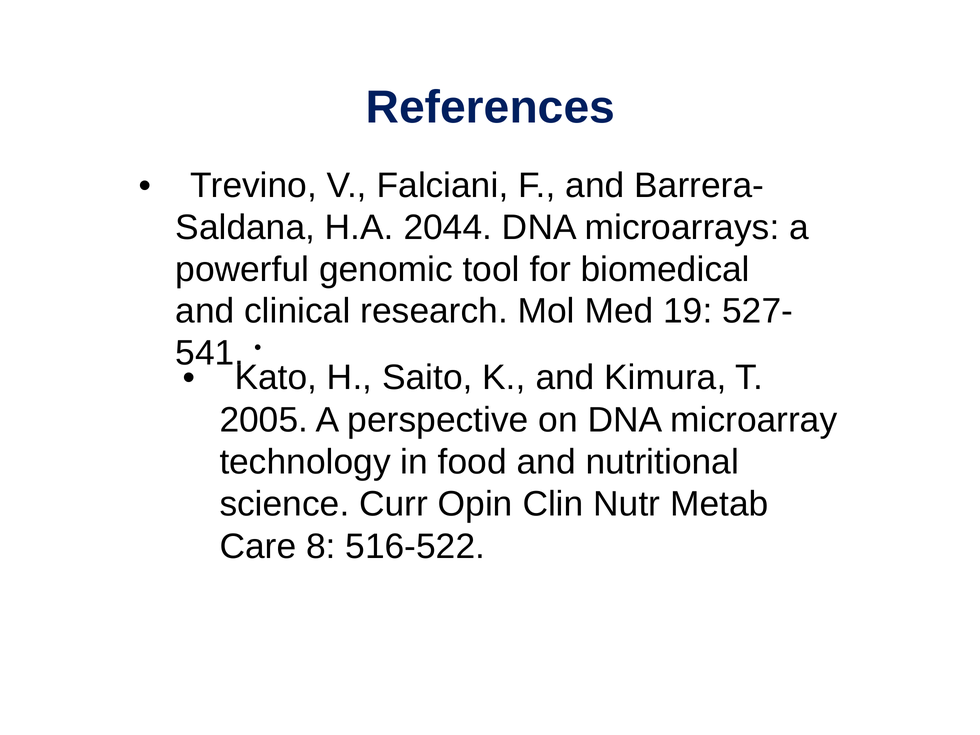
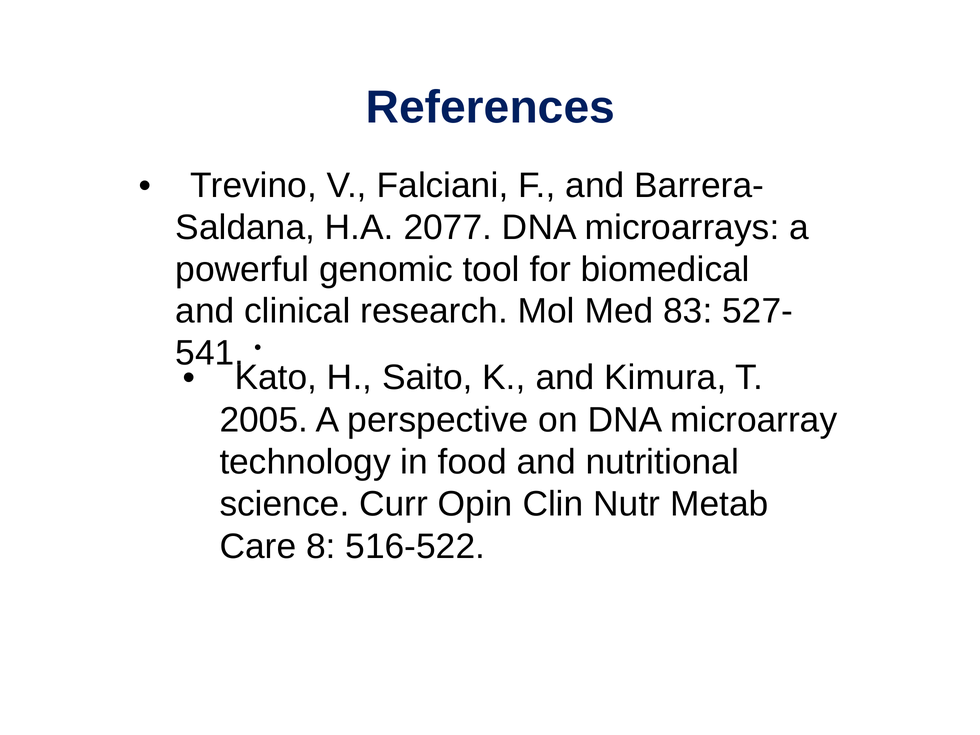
2044: 2044 -> 2077 (448, 228)
19: 19 -> 83 (688, 311)
